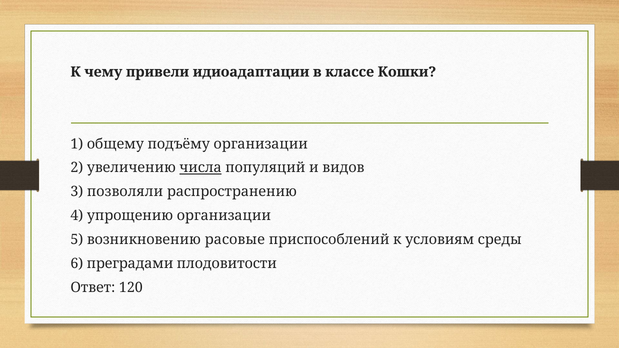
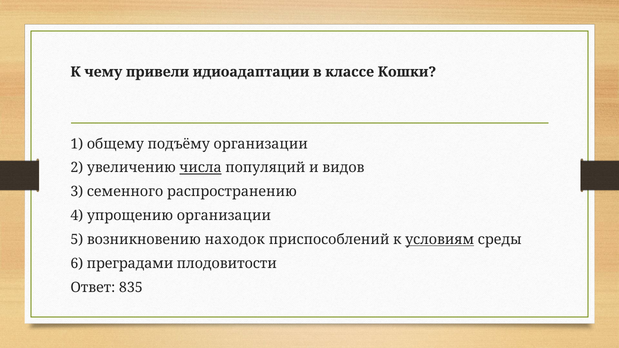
позволяли: позволяли -> семенного (125, 192)
расовые: расовые -> находок (235, 240)
условиям underline: none -> present (440, 240)
120: 120 -> 835 (131, 288)
